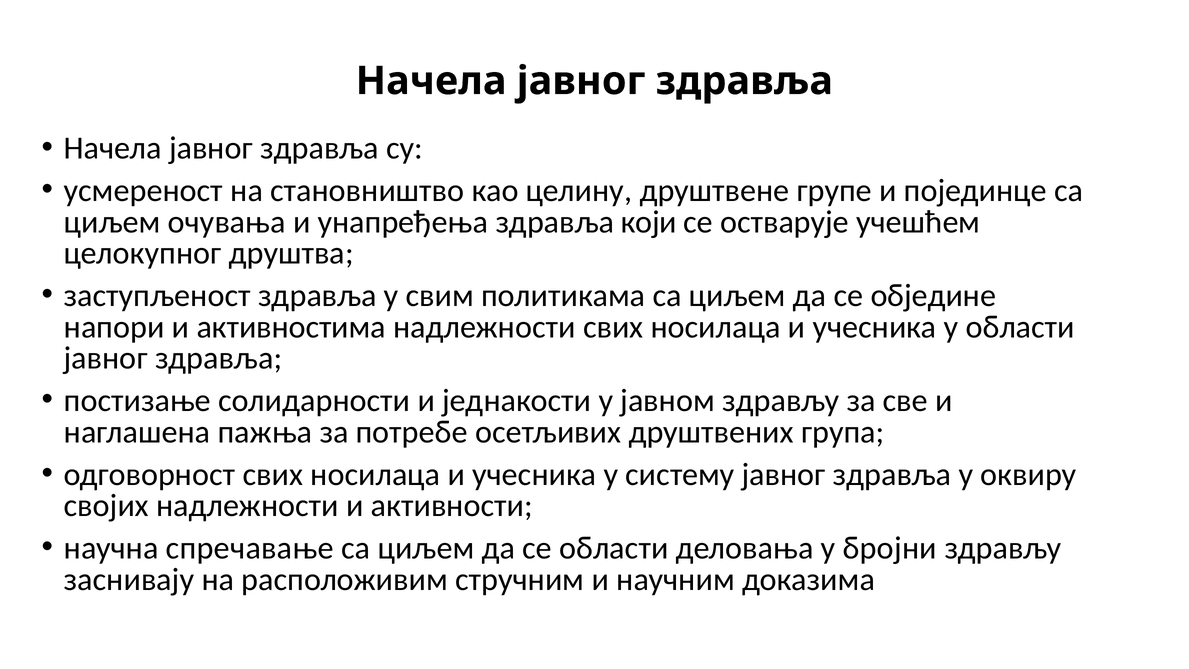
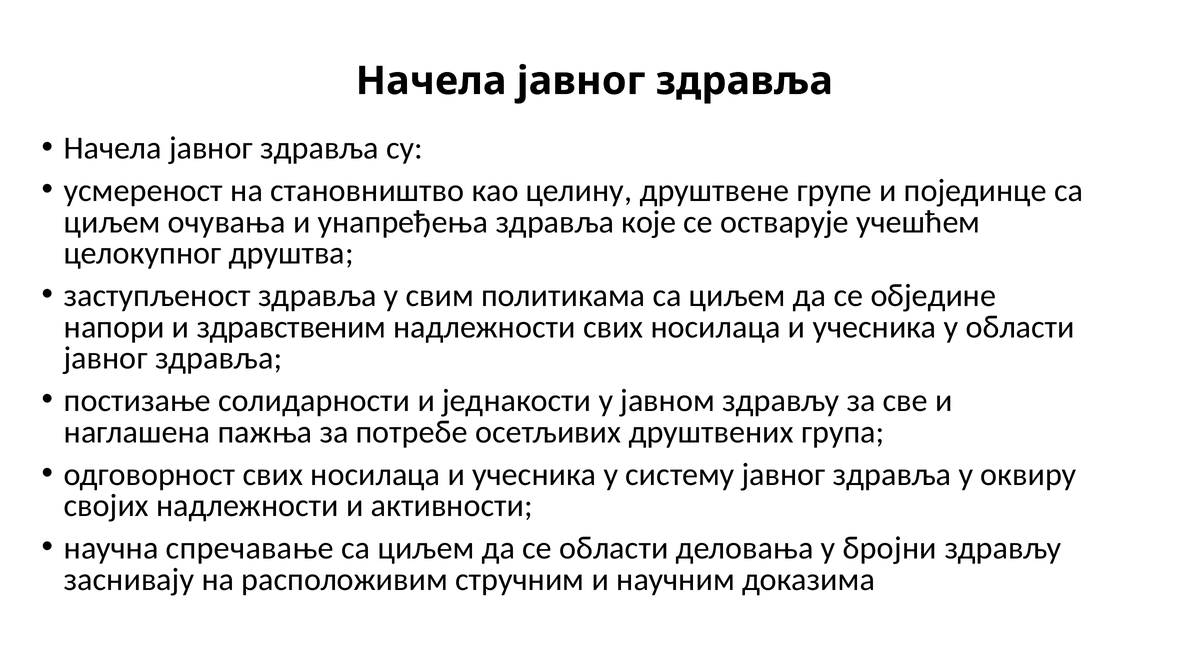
који: који -> које (649, 222)
активностима: активностима -> здравственим (291, 327)
